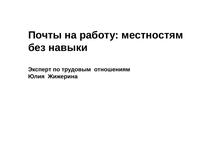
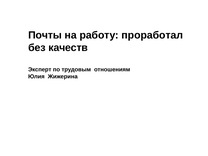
местностям: местностям -> проработал (152, 35)
навыки: навыки -> качеств (68, 48)
